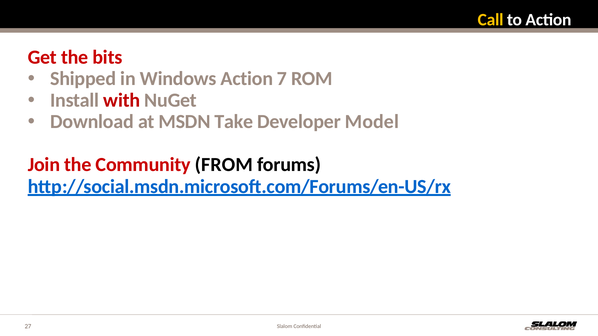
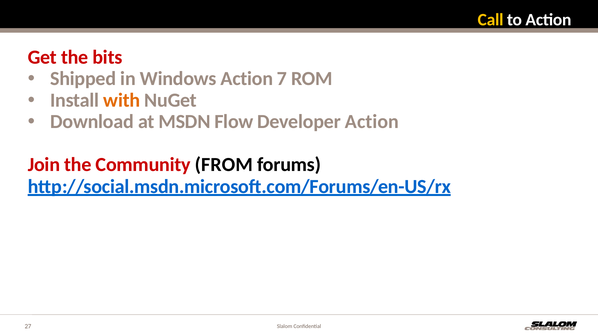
with colour: red -> orange (122, 100)
Take: Take -> Flow (234, 122)
Developer Model: Model -> Action (372, 122)
